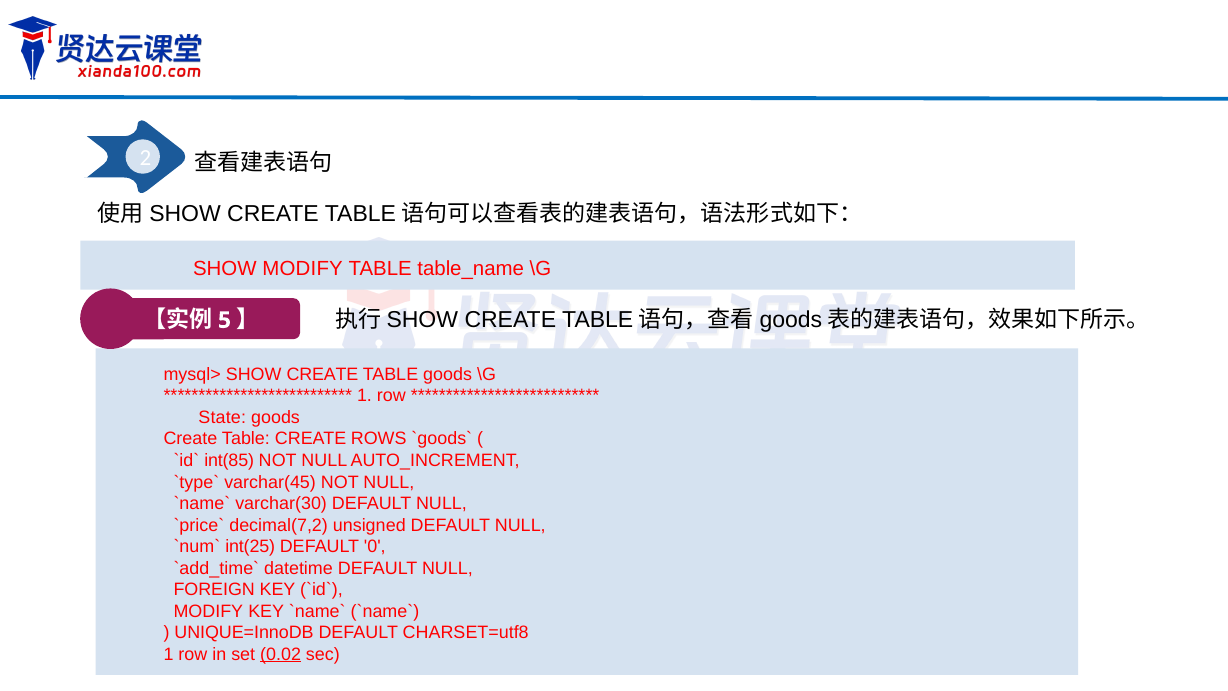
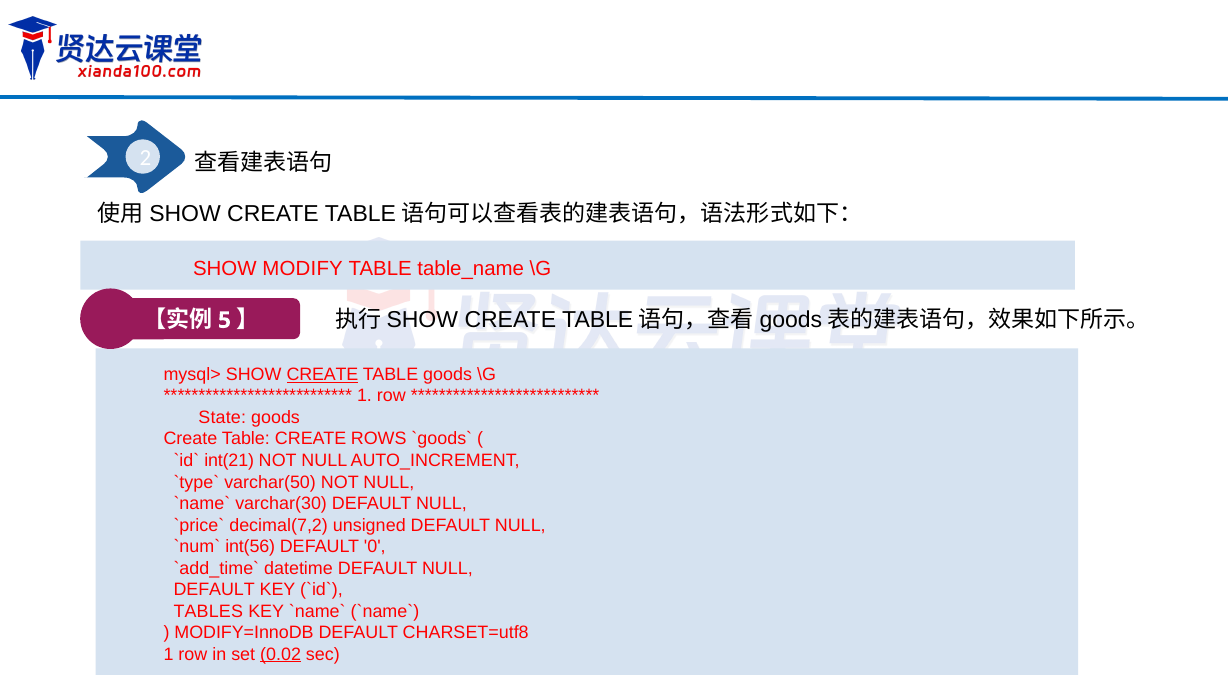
CREATE underline: none -> present (322, 374)
int(85: int(85 -> int(21 (229, 460)
varchar(45: varchar(45 -> varchar(50 (270, 482)
int(25: int(25 -> int(56 (250, 546)
FOREIGN: FOREIGN -> DEFAULT (214, 589)
MODIFY: MODIFY -> TABLES (208, 611)
UNIQUE=InnoDB: UNIQUE=InnoDB -> MODIFY=InnoDB (244, 632)
